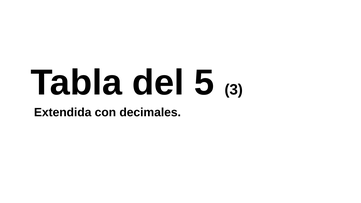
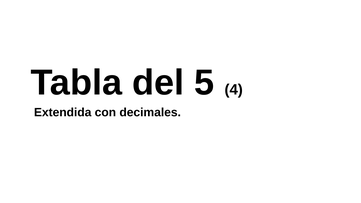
3: 3 -> 4 (234, 90)
